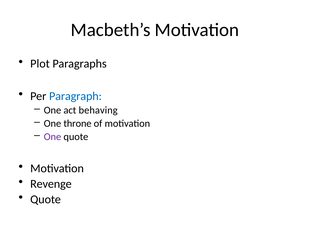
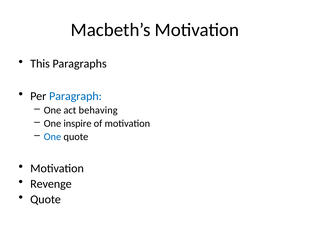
Plot: Plot -> This (40, 64)
throne: throne -> inspire (77, 124)
One colour: purple -> blue (52, 137)
